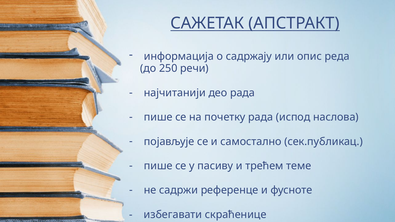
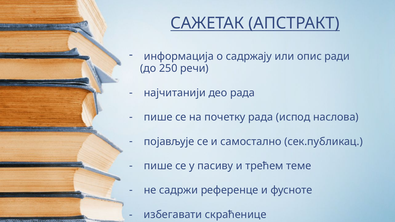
реда: реда -> ради (337, 56)
